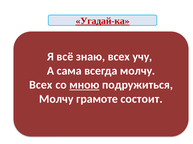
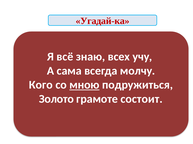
Угадай-ка underline: present -> none (103, 21)
Всех: Всех -> Кого (41, 85)
Молчу: Молчу -> Золото (56, 99)
